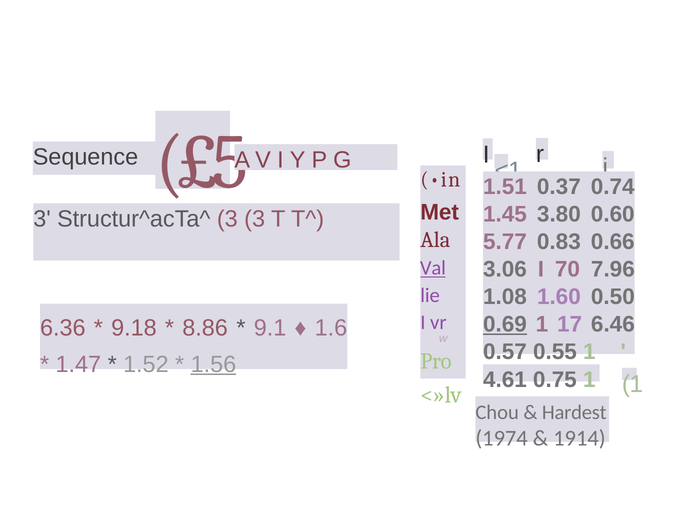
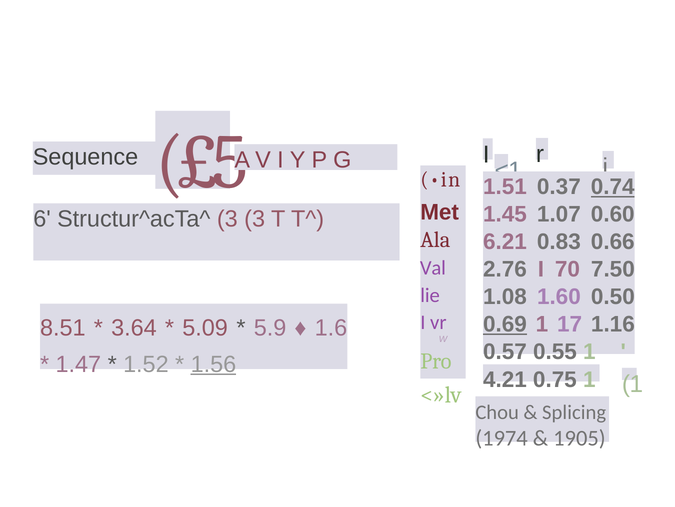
0.74 underline: none -> present (613, 187)
3.80: 3.80 -> 1.07 (559, 214)
3: 3 -> 6 (42, 219)
5.77: 5.77 -> 6.21 (505, 242)
3.06: 3.06 -> 2.76 (505, 269)
7.96: 7.96 -> 7.50 (613, 269)
Val underline: present -> none (433, 268)
6.46: 6.46 -> 1.16 (613, 324)
6.36: 6.36 -> 8.51 (63, 327)
9.18: 9.18 -> 3.64 (134, 327)
8.86: 8.86 -> 5.09 (205, 327)
9.1: 9.1 -> 5.9 (270, 327)
4.61: 4.61 -> 4.21 (505, 379)
Hardest: Hardest -> Splicing (574, 412)
1914: 1914 -> 1905 (579, 438)
